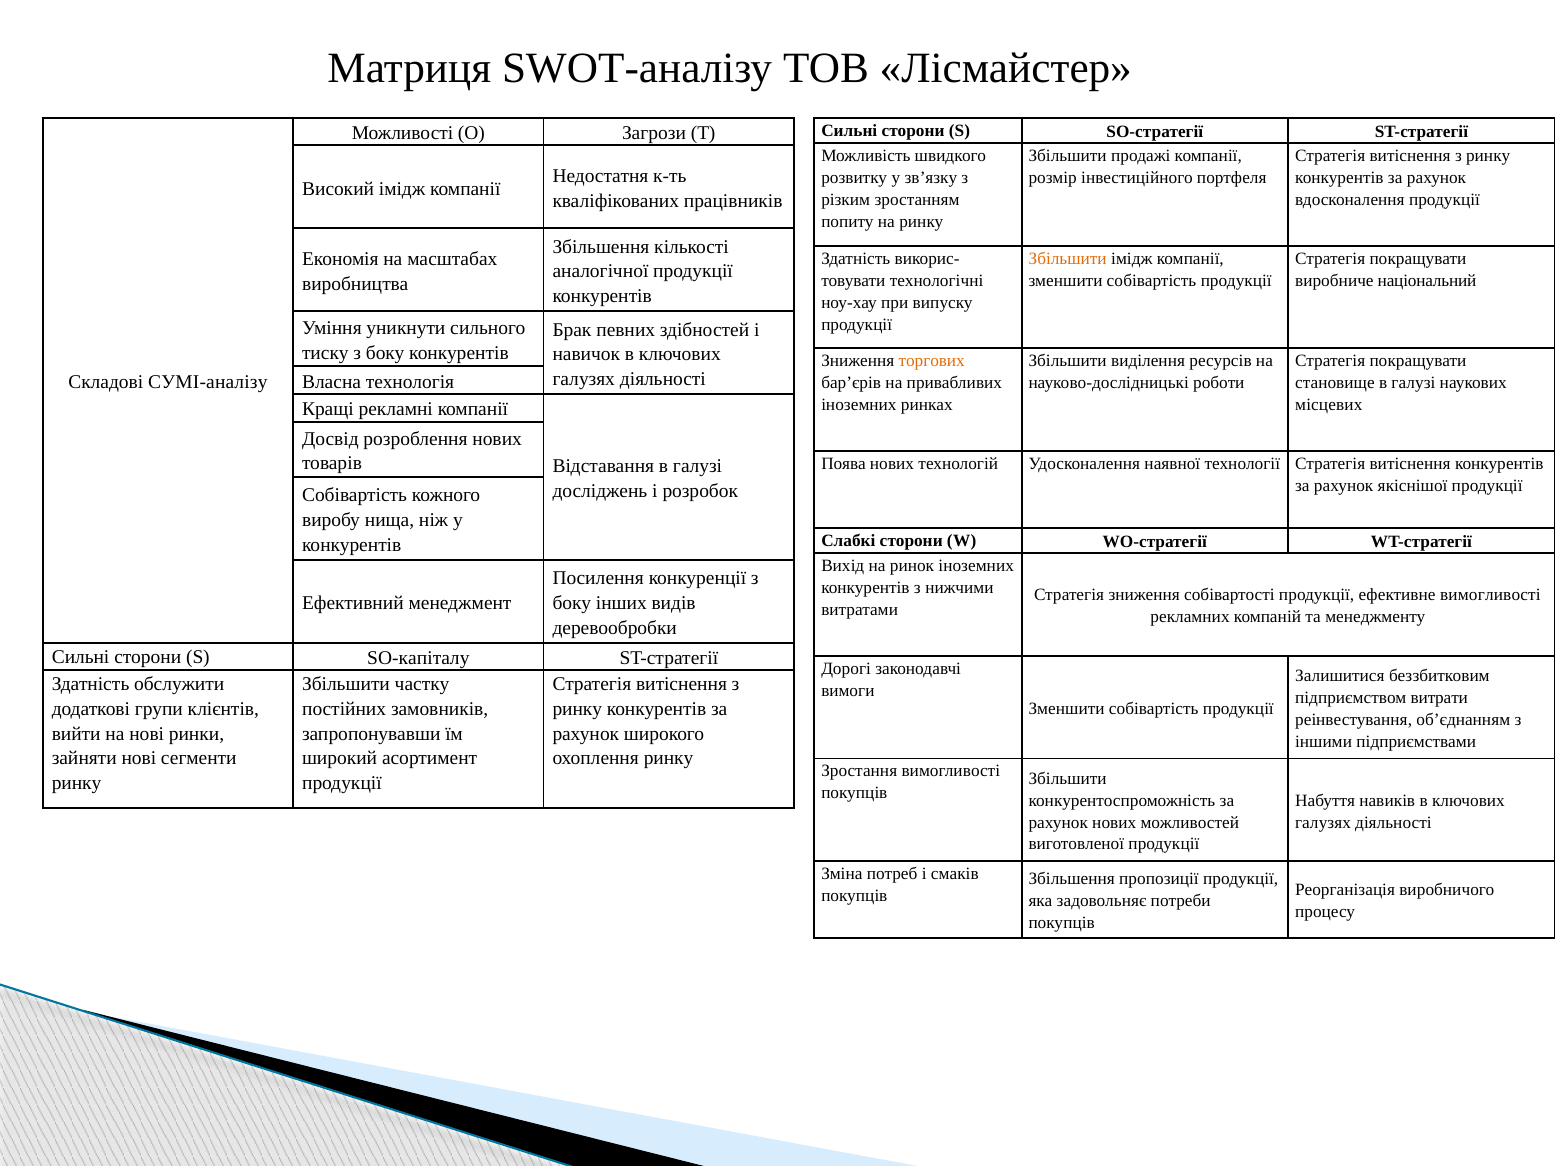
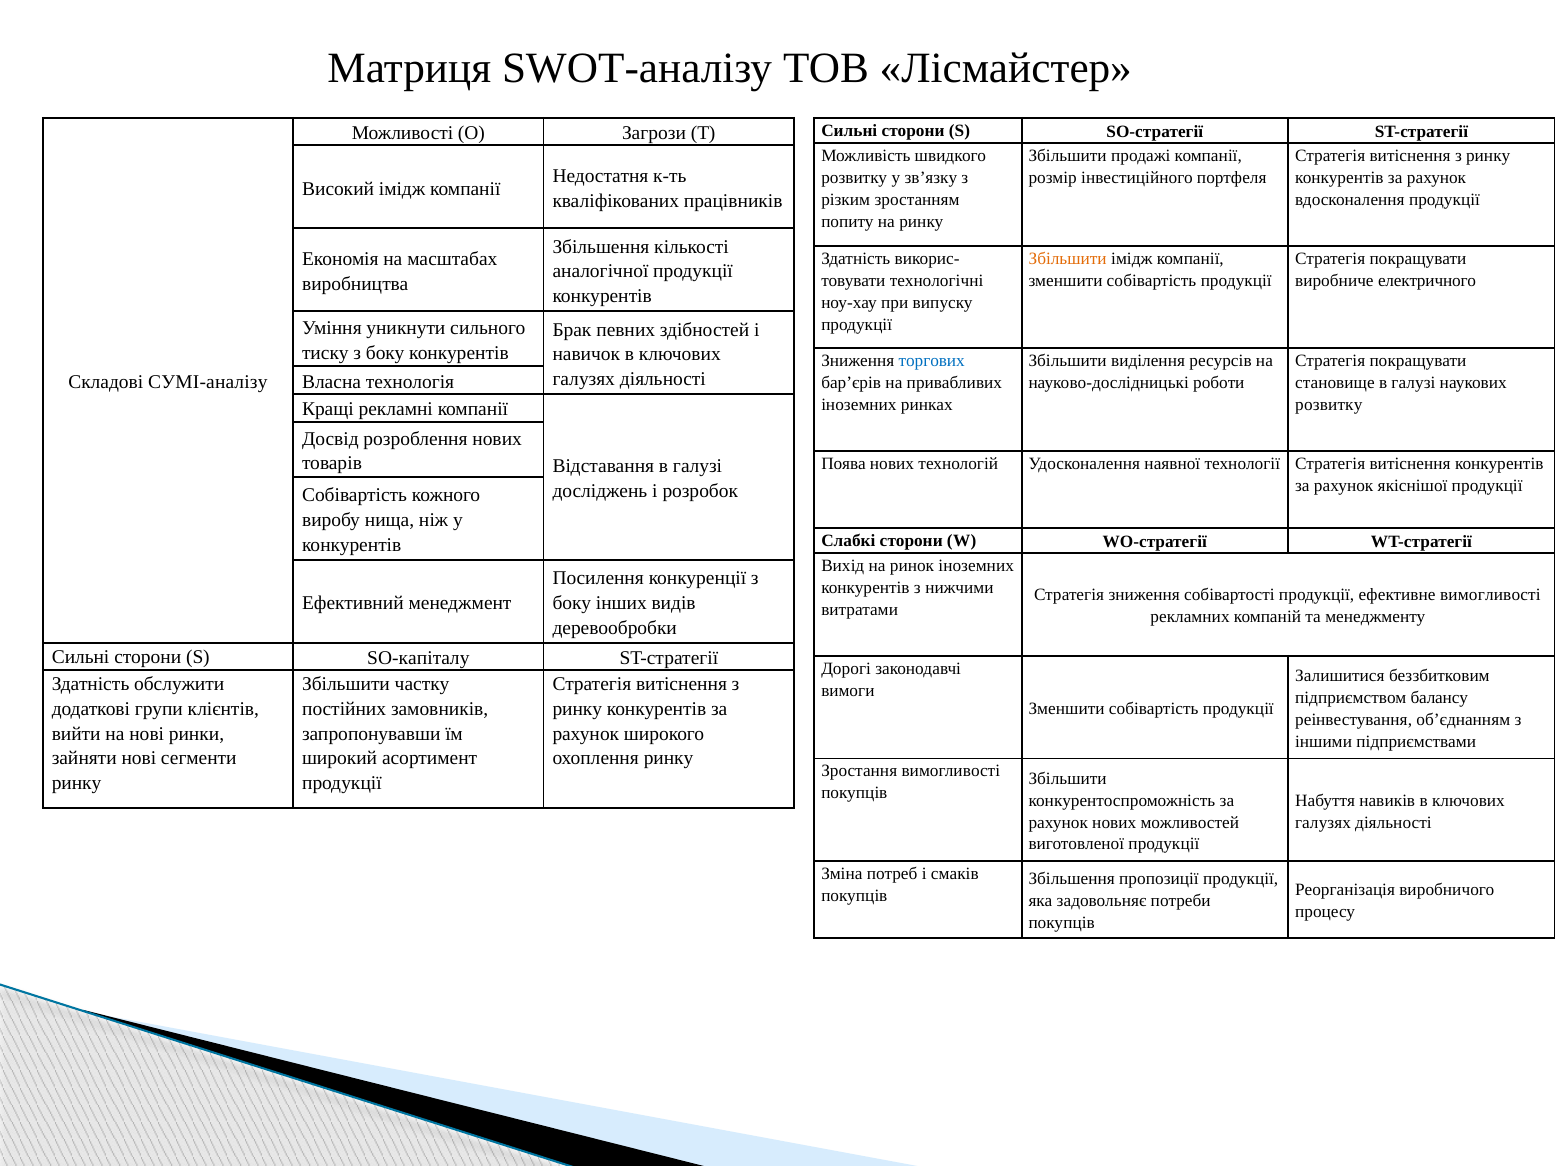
національний: національний -> електричного (1427, 281)
торгових colour: orange -> blue (932, 361)
місцевих: місцевих -> розвитку (1329, 405)
витрати: витрати -> балансу (1439, 698)
